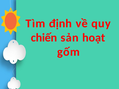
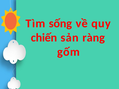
định: định -> sống (60, 23)
hoạt: hoạt -> ràng (94, 38)
